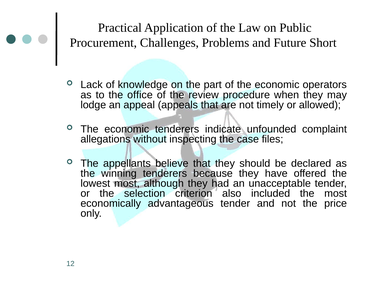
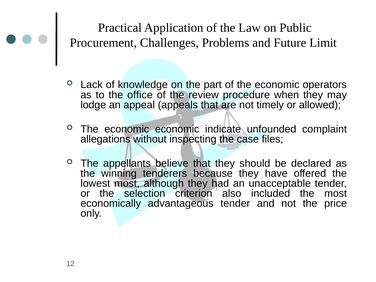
Short: Short -> Limit (323, 43)
economic tenderers: tenderers -> economic (177, 129)
